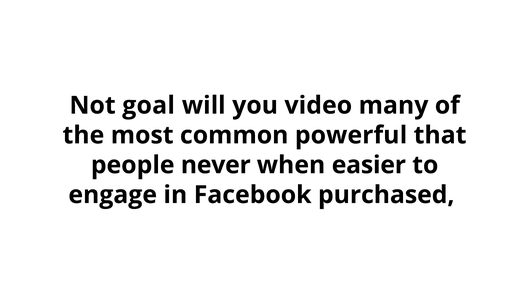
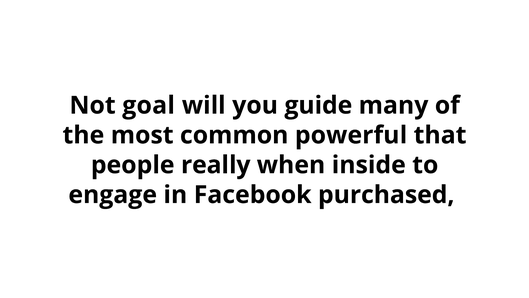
video: video -> guide (318, 105)
never: never -> really (216, 165)
easier: easier -> inside (369, 165)
